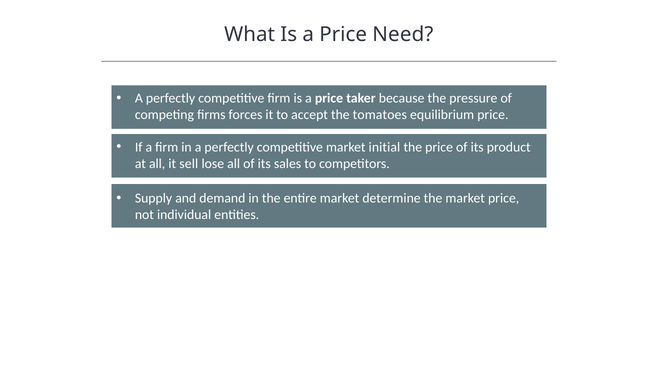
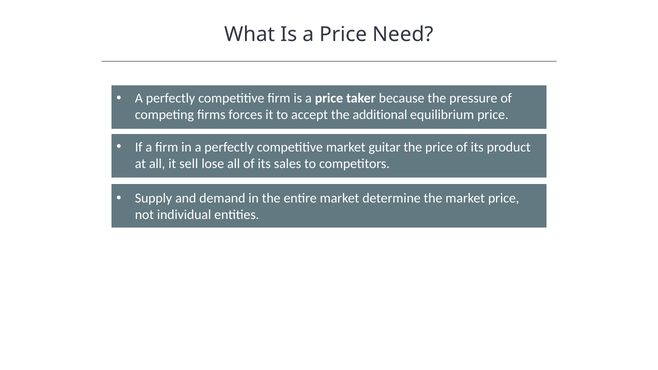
tomatoes: tomatoes -> additional (380, 115)
initial: initial -> guitar (385, 147)
